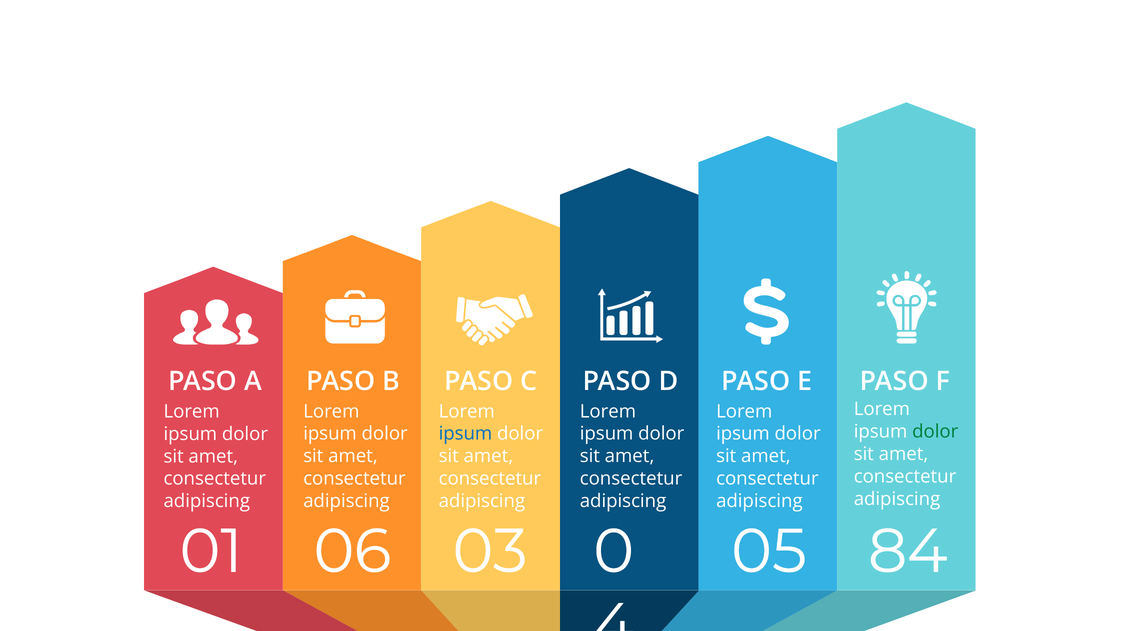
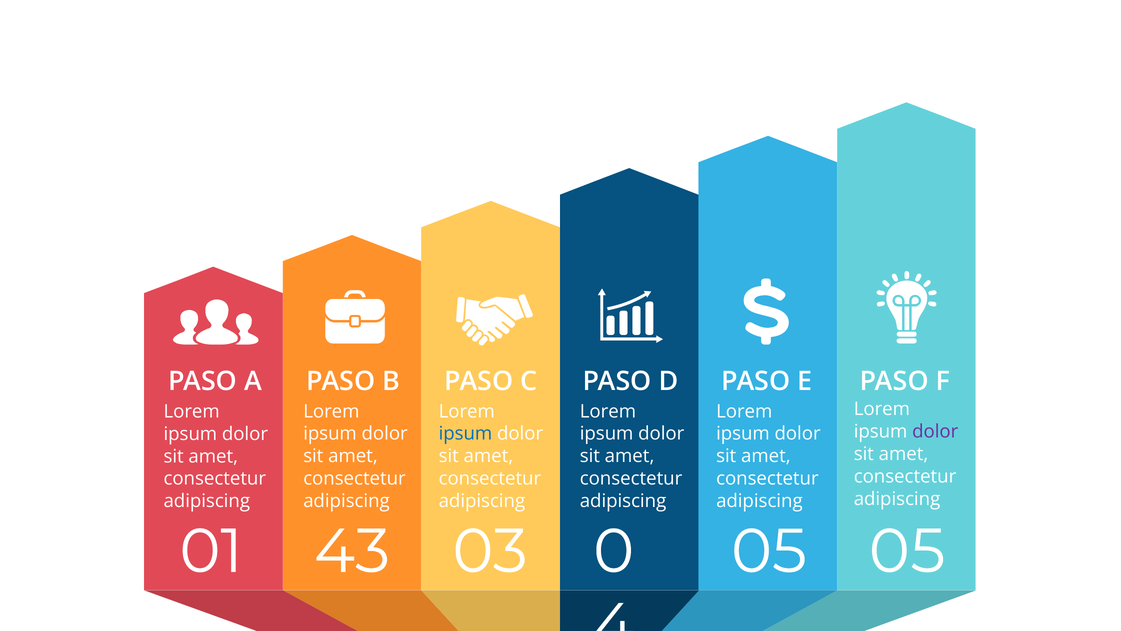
dolor colour: green -> purple (935, 431)
06: 06 -> 43 (352, 551)
05 84: 84 -> 05 (907, 551)
